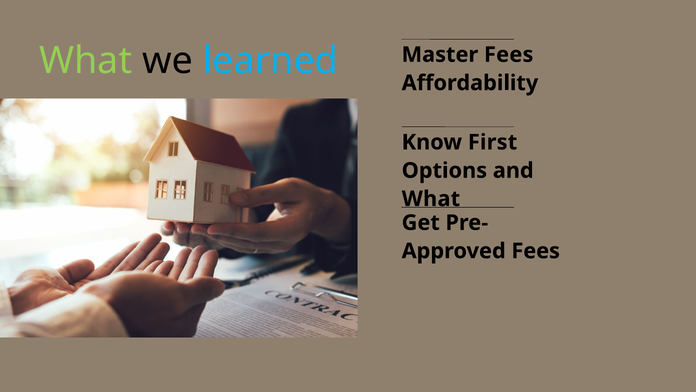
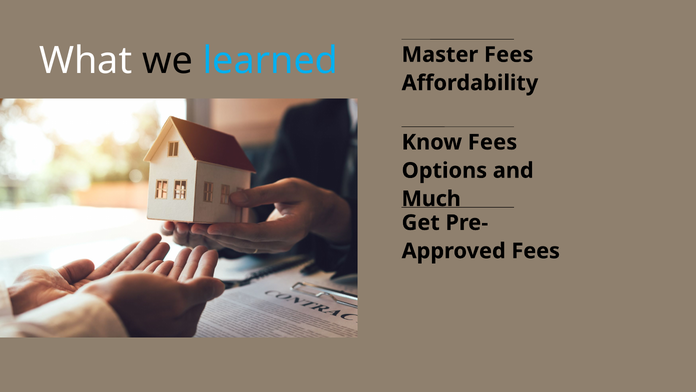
What colour: light green -> white (86, 61)
Know First: First -> Fees (493, 142)
What: What -> Much (431, 199)
